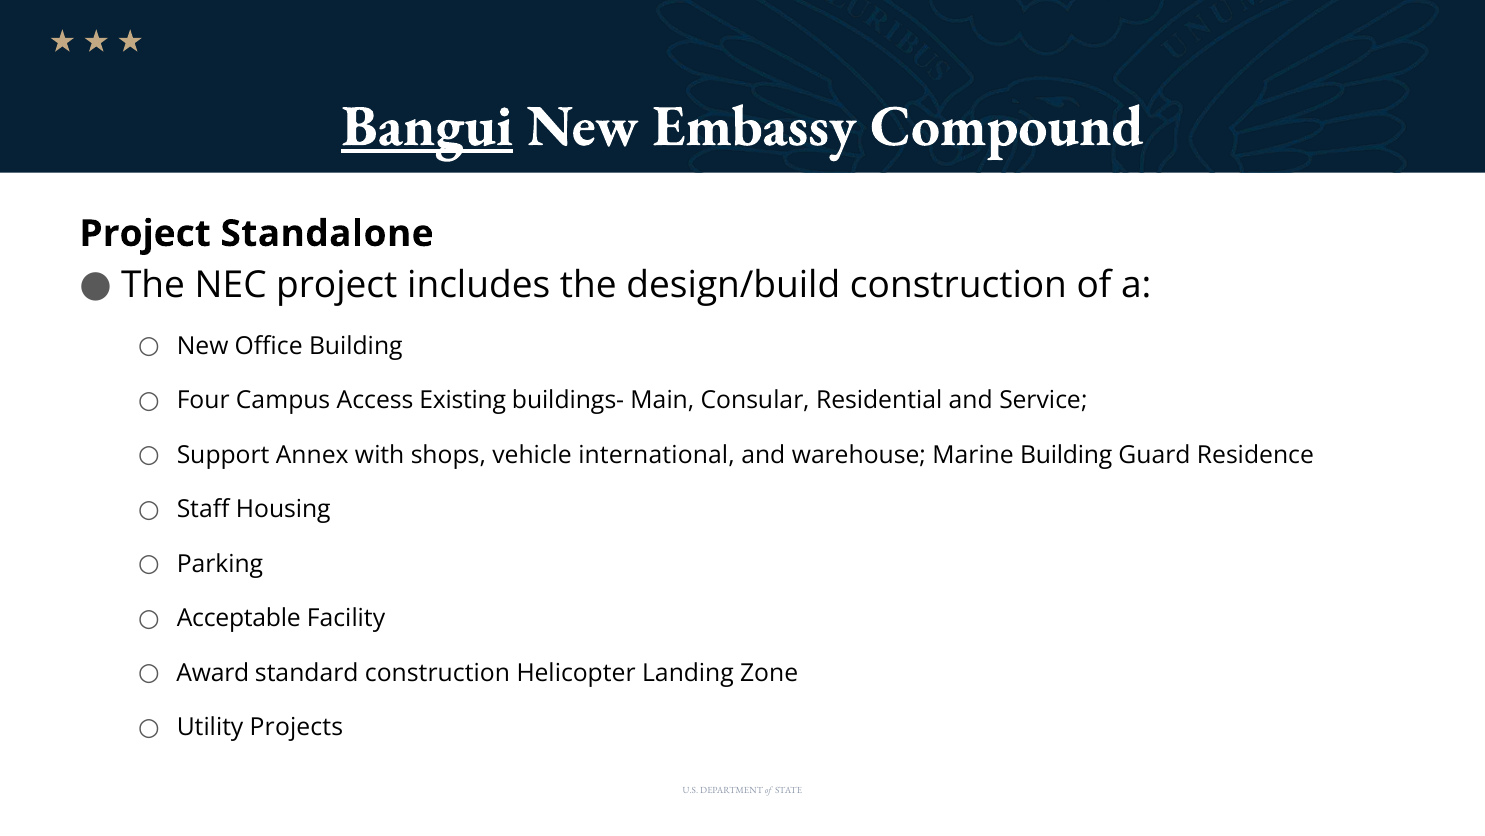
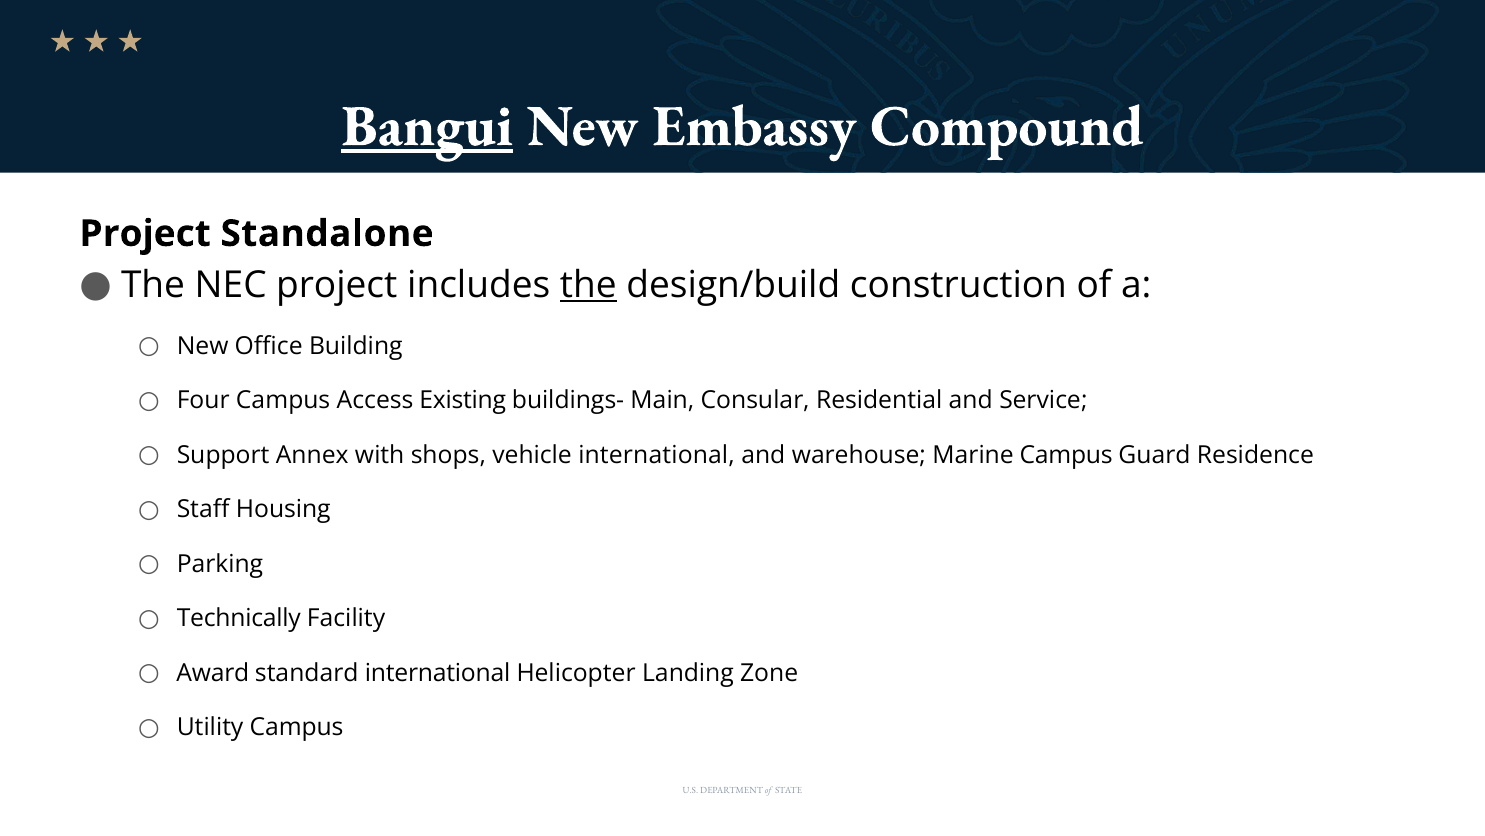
the underline: none -> present (588, 285)
Marine Building: Building -> Campus (1066, 455)
Acceptable: Acceptable -> Technically (239, 618)
standard construction: construction -> international (438, 672)
Utility Projects: Projects -> Campus (297, 727)
